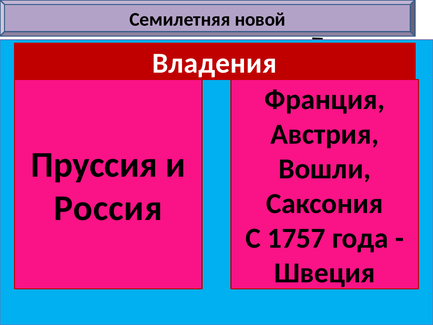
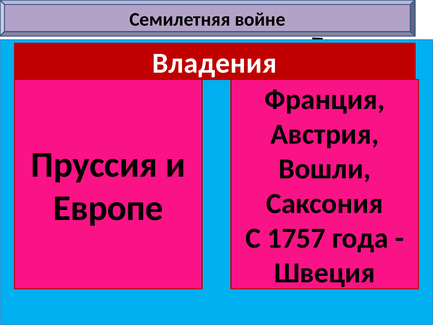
новой: новой -> войне (260, 19)
Россия: Россия -> Европе (108, 208)
